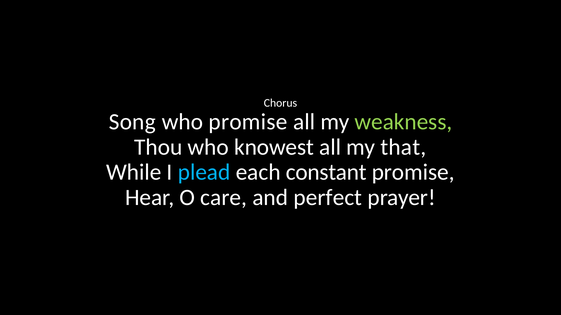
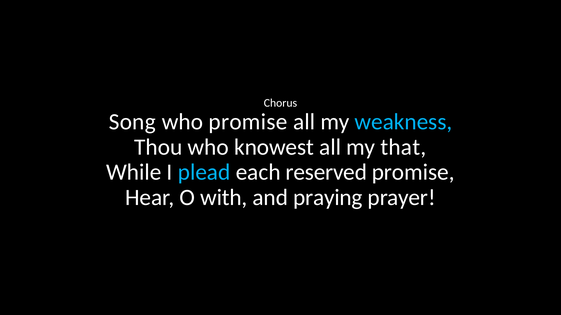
weakness colour: light green -> light blue (403, 122)
constant: constant -> reserved (326, 173)
care: care -> with (224, 198)
perfect: perfect -> praying (328, 198)
